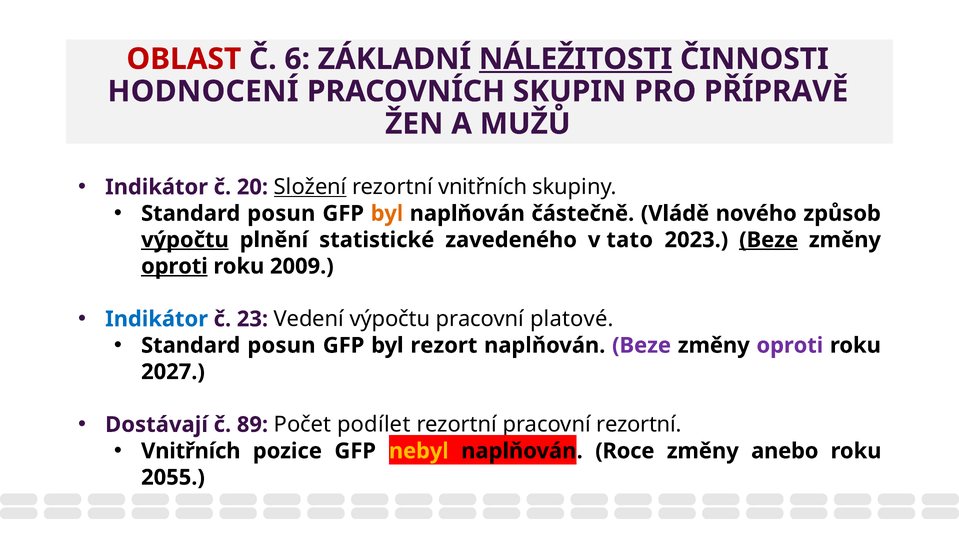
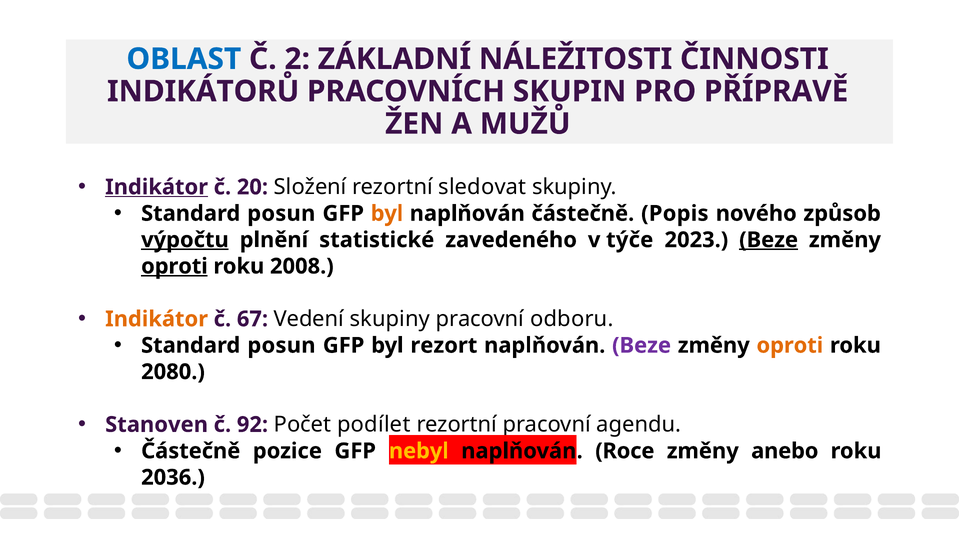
OBLAST colour: red -> blue (184, 59)
6: 6 -> 2 (297, 59)
NÁLEŽITOSTI underline: present -> none (576, 59)
HODNOCENÍ: HODNOCENÍ -> INDIKÁTORŮ (203, 91)
Indikátor underline: none -> present (157, 187)
Složení underline: present -> none (310, 187)
rezortní vnitřních: vnitřních -> sledovat (482, 187)
Vládě: Vládě -> Popis (675, 213)
tato: tato -> týče (630, 240)
2009: 2009 -> 2008 (302, 266)
Indikátor colour: blue -> orange (157, 319)
23: 23 -> 67 (252, 319)
Vedení výpočtu: výpočtu -> skupiny (390, 319)
platové: platové -> odboru (572, 319)
oproti colour: purple -> orange (790, 345)
2027: 2027 -> 2080 (173, 371)
Dostávají: Dostávají -> Stanoven (157, 424)
89: 89 -> 92 (252, 424)
rezortní: rezortní -> agendu (639, 424)
Vnitřních: Vnitřních -> Částečně (191, 451)
2055: 2055 -> 2036 (173, 477)
